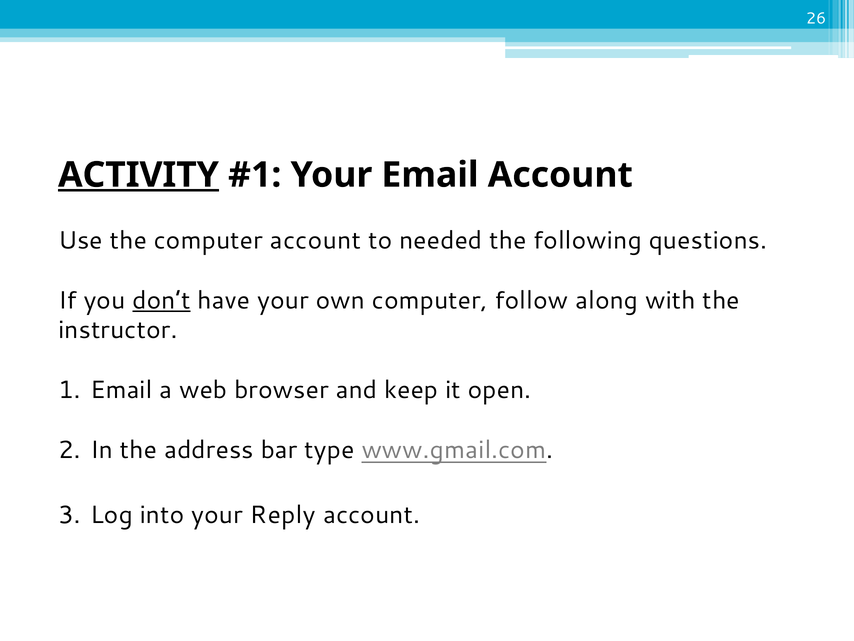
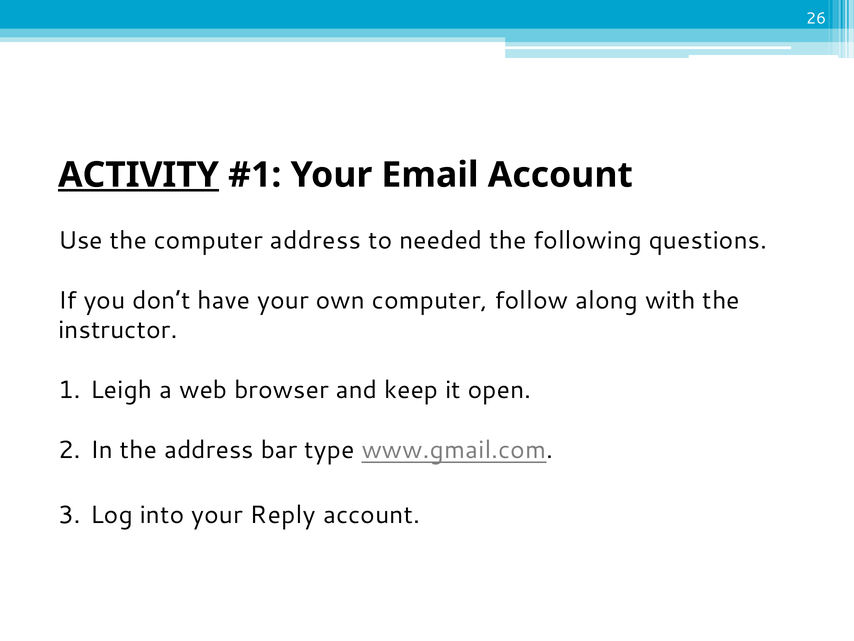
computer account: account -> address (315, 240)
don’t underline: present -> none (161, 300)
1 Email: Email -> Leigh (121, 390)
